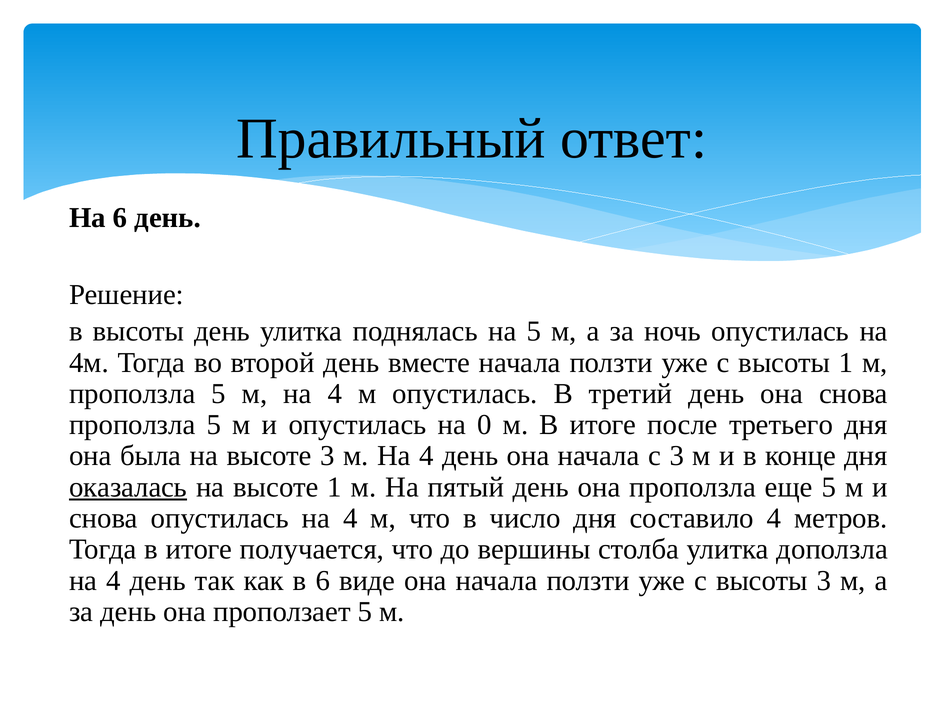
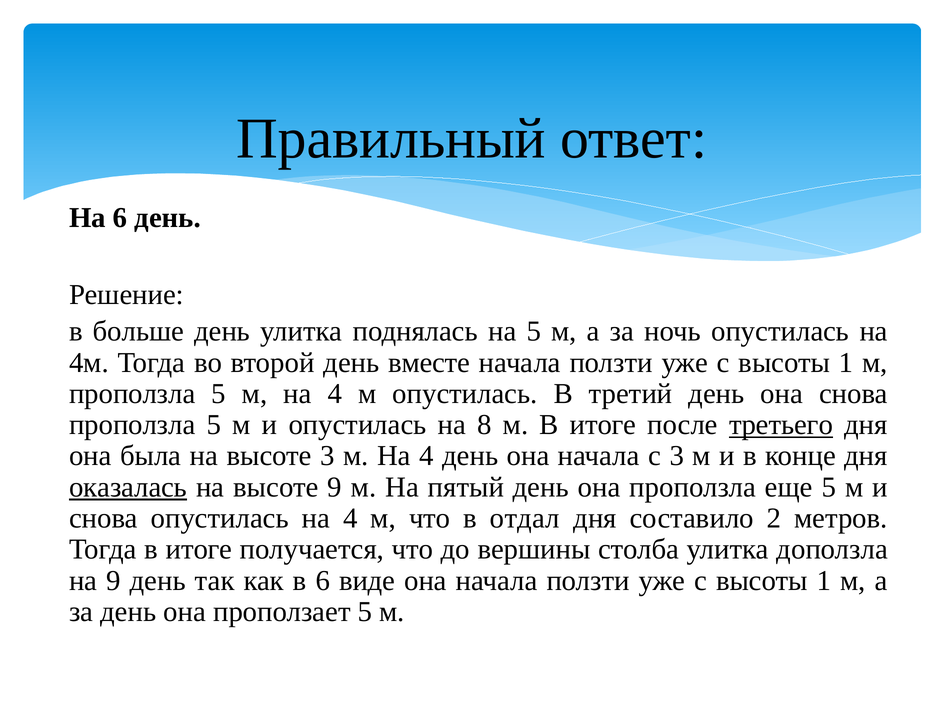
в высоты: высоты -> больше (138, 331)
0: 0 -> 8 (484, 425)
третьего underline: none -> present (781, 425)
высоте 1: 1 -> 9 (335, 487)
число: число -> отдал (525, 518)
составило 4: 4 -> 2 (774, 518)
4: 4 -> 9 (113, 581)
3: 3 -> 1 (824, 581)
